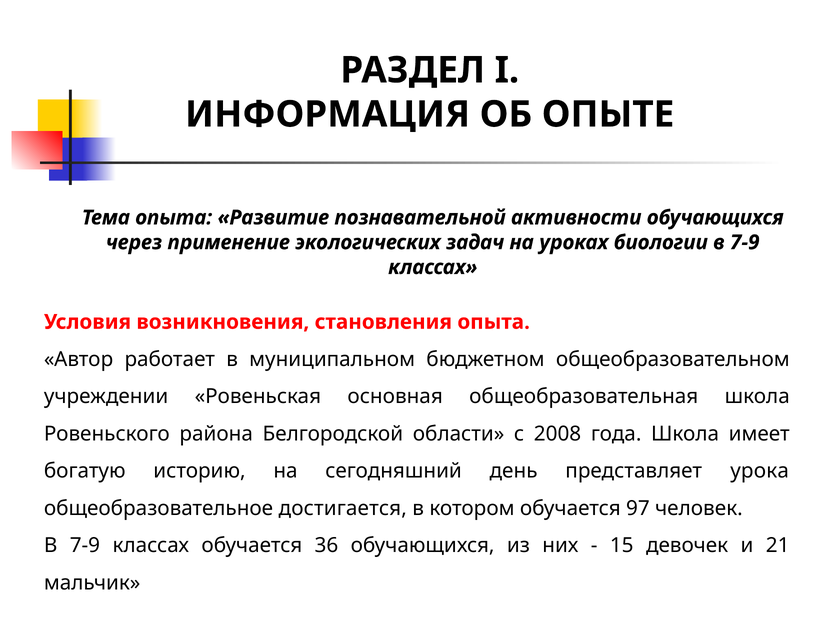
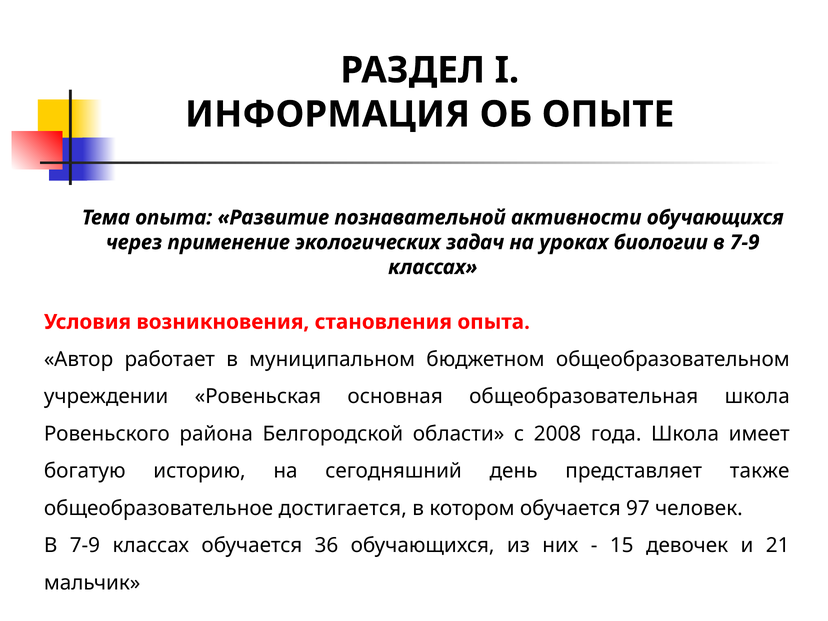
урока: урока -> также (760, 471)
